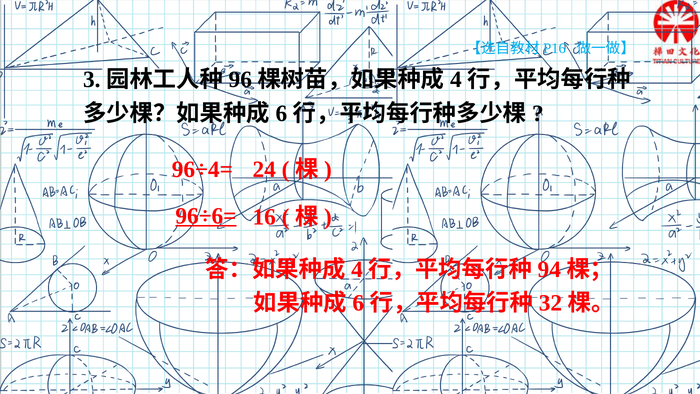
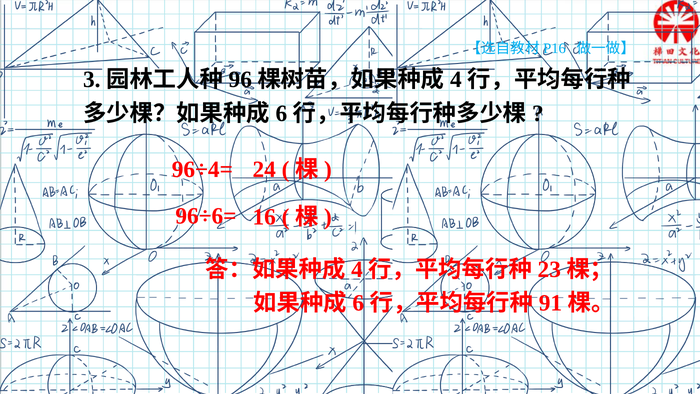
96÷6= underline: present -> none (206, 216)
94: 94 -> 23 (549, 269)
32: 32 -> 91 (550, 303)
